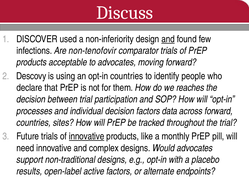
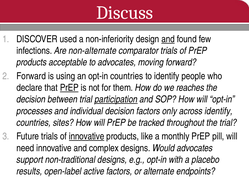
non-tenofovir: non-tenofovir -> non-alternate (93, 51)
Descovy: Descovy -> Forward (31, 76)
PrEP underline: none -> present (69, 88)
participation underline: none -> present (116, 99)
data: data -> only (170, 111)
across forward: forward -> identify (219, 111)
